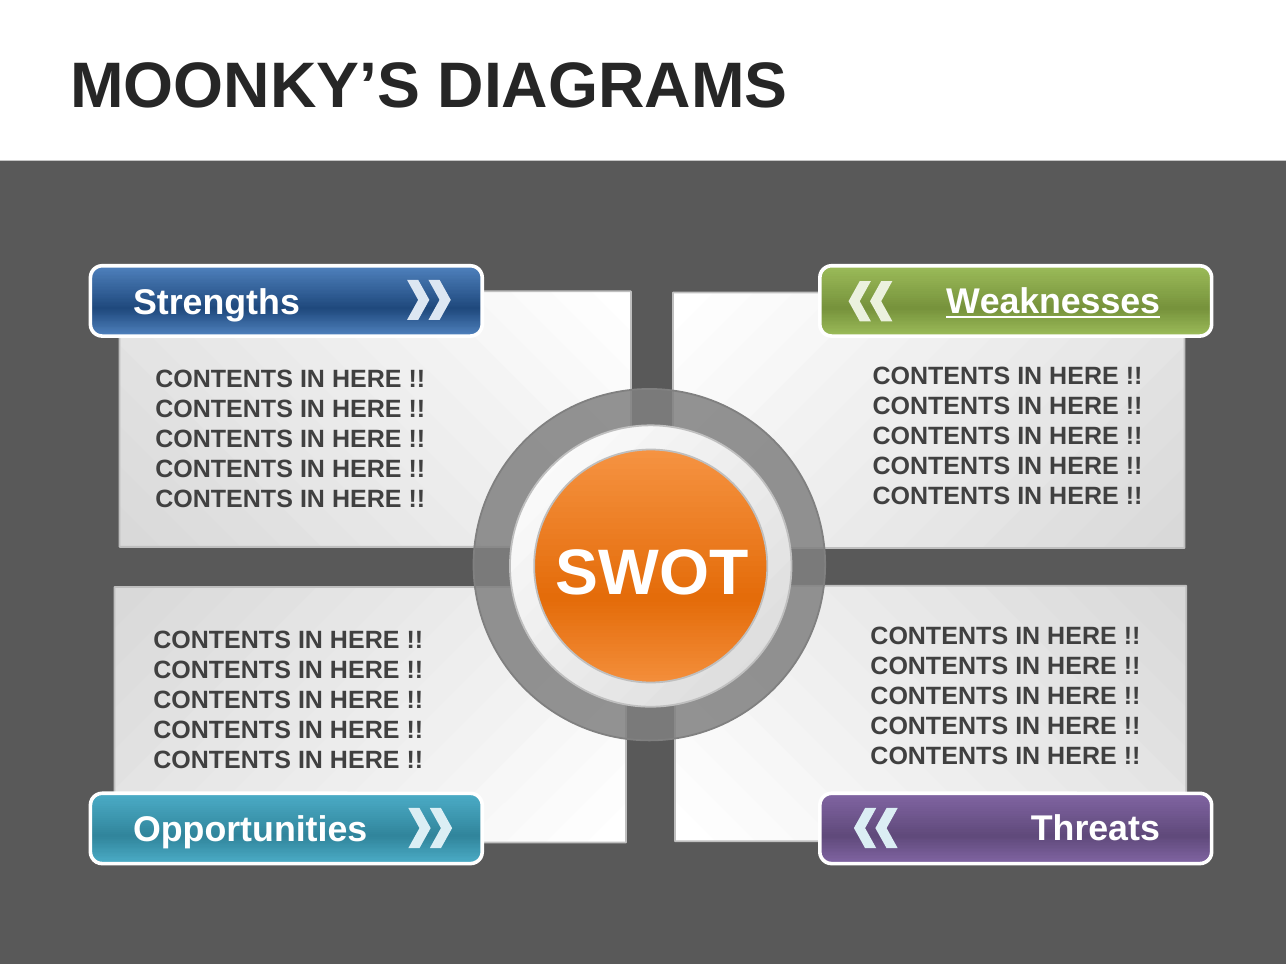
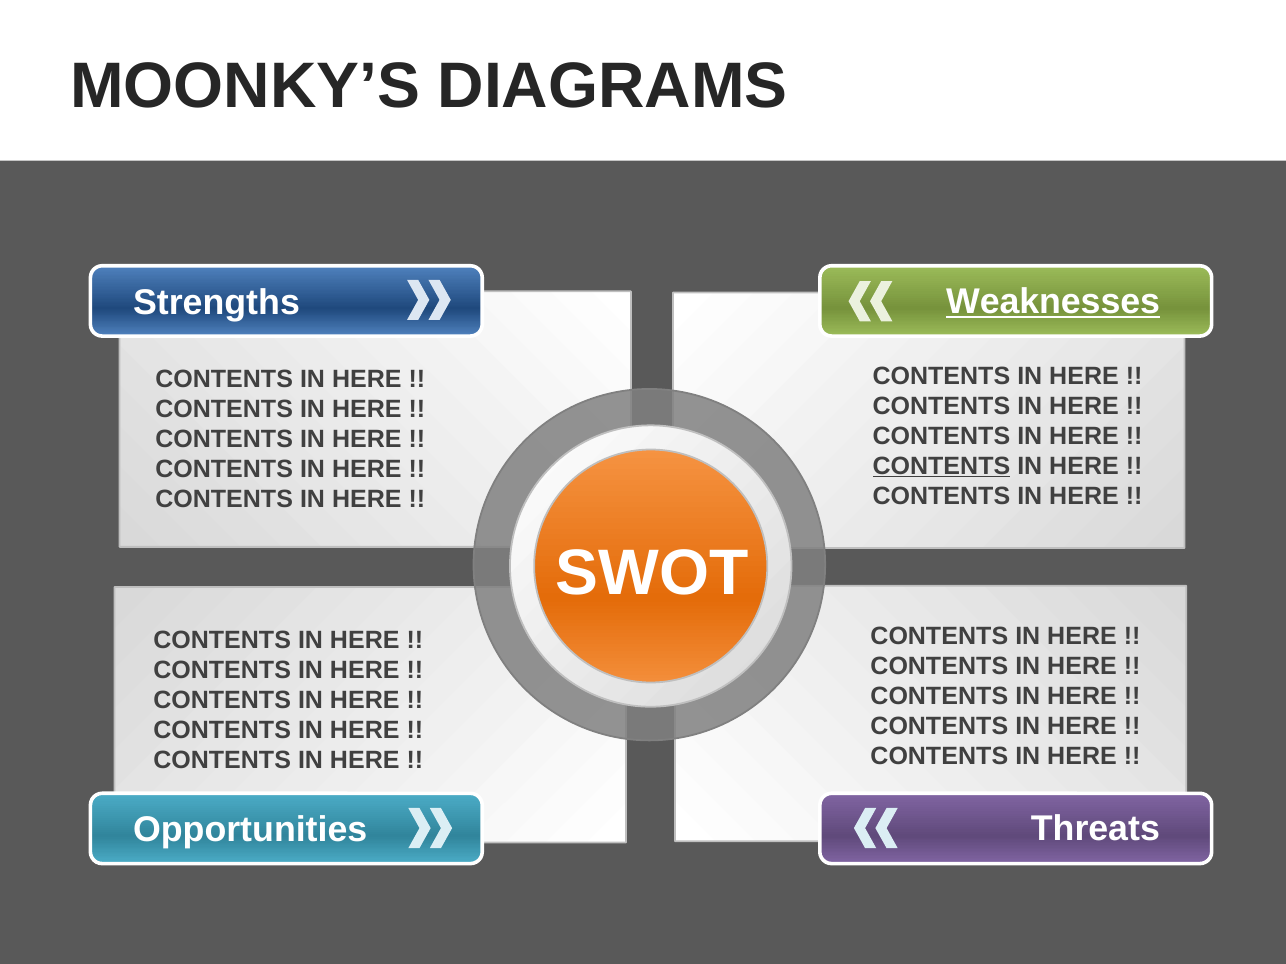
CONTENTS underline: none -> present (941, 466)
